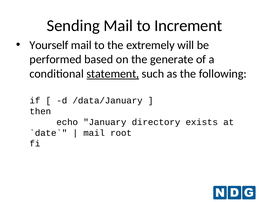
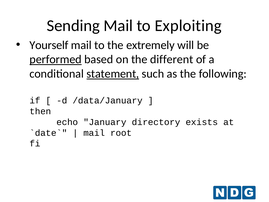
Increment: Increment -> Exploiting (188, 26)
performed underline: none -> present (56, 59)
generate: generate -> different (172, 59)
